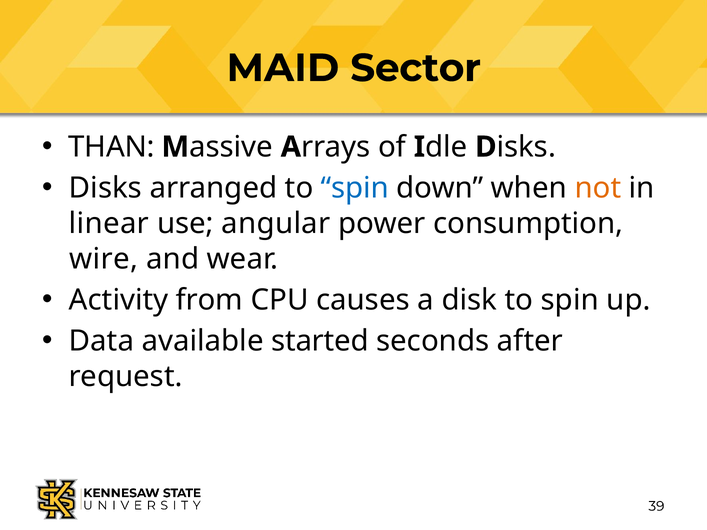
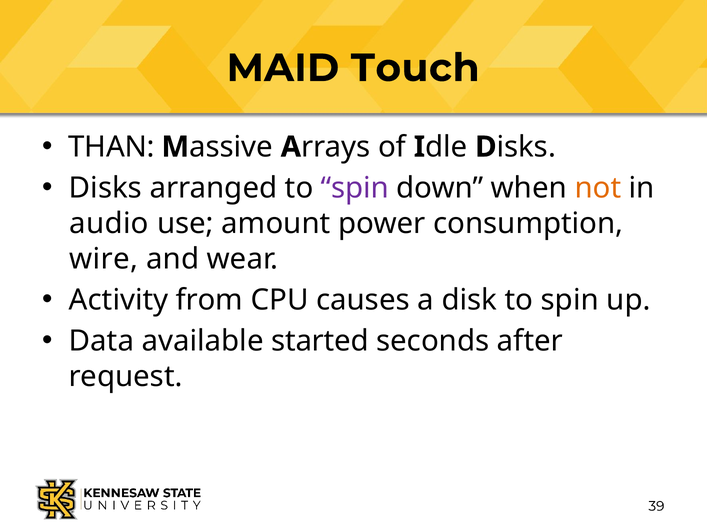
Sector: Sector -> Touch (415, 68)
spin colour: blue -> purple (355, 188)
linear: linear -> audio (109, 224)
angular: angular -> amount (276, 224)
